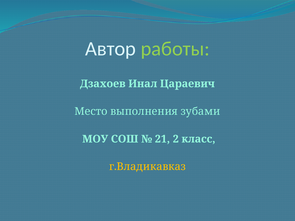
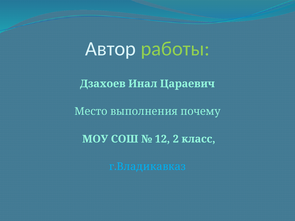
зубами: зубами -> почему (201, 111)
21: 21 -> 12 (162, 139)
г.Владикавказ colour: yellow -> light blue (147, 167)
